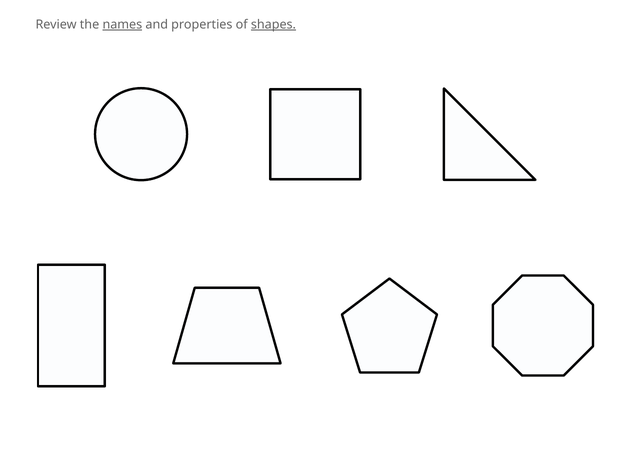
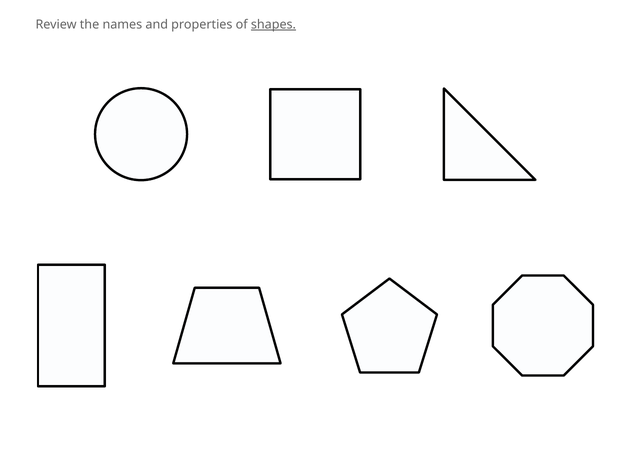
names underline: present -> none (122, 25)
